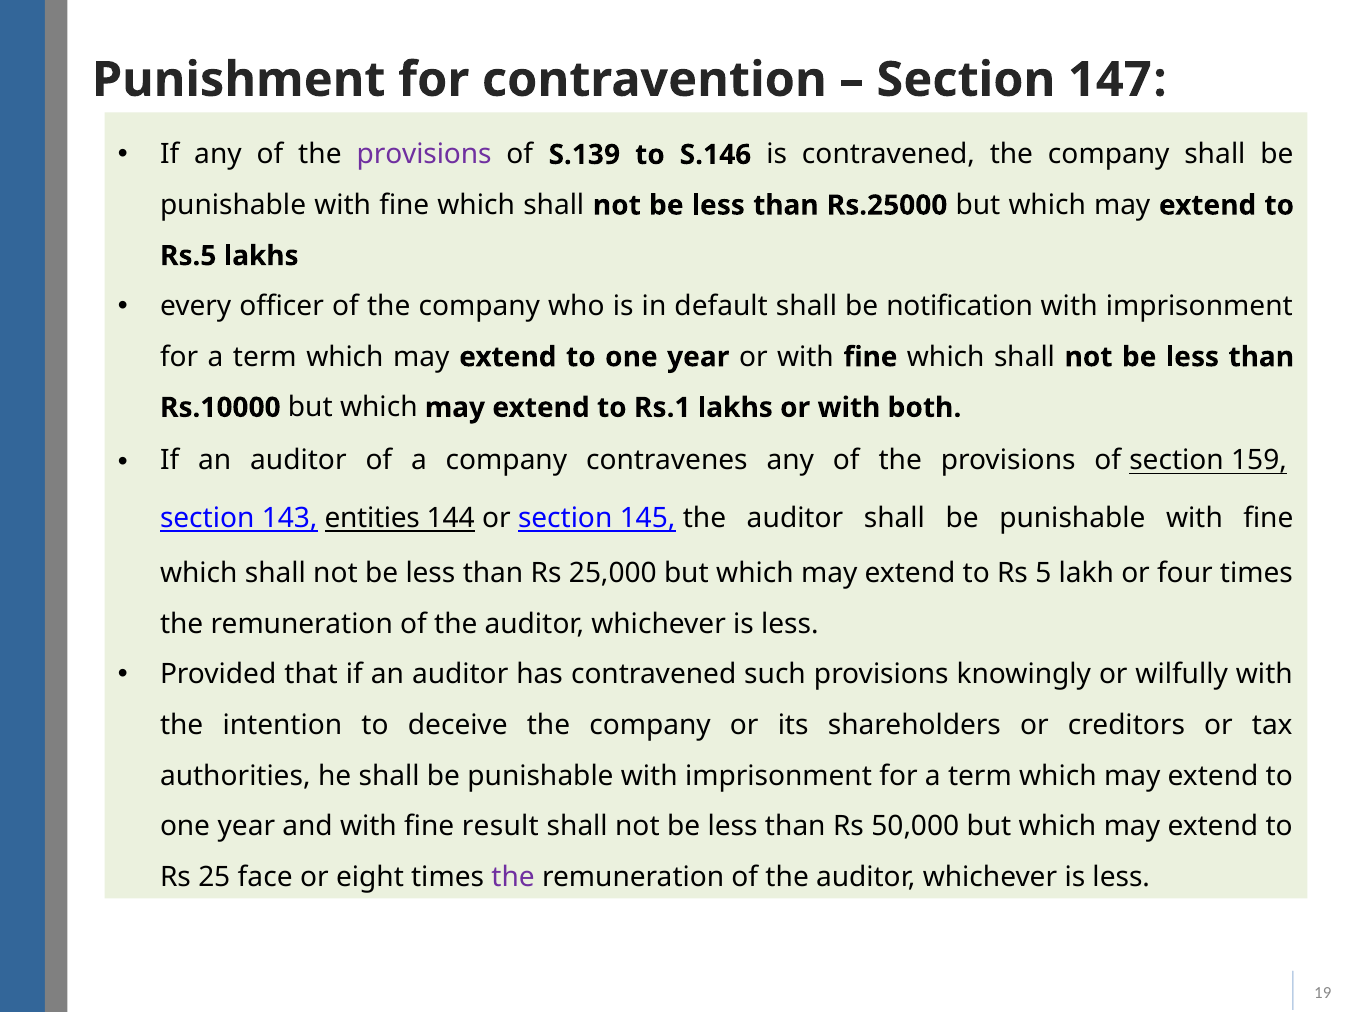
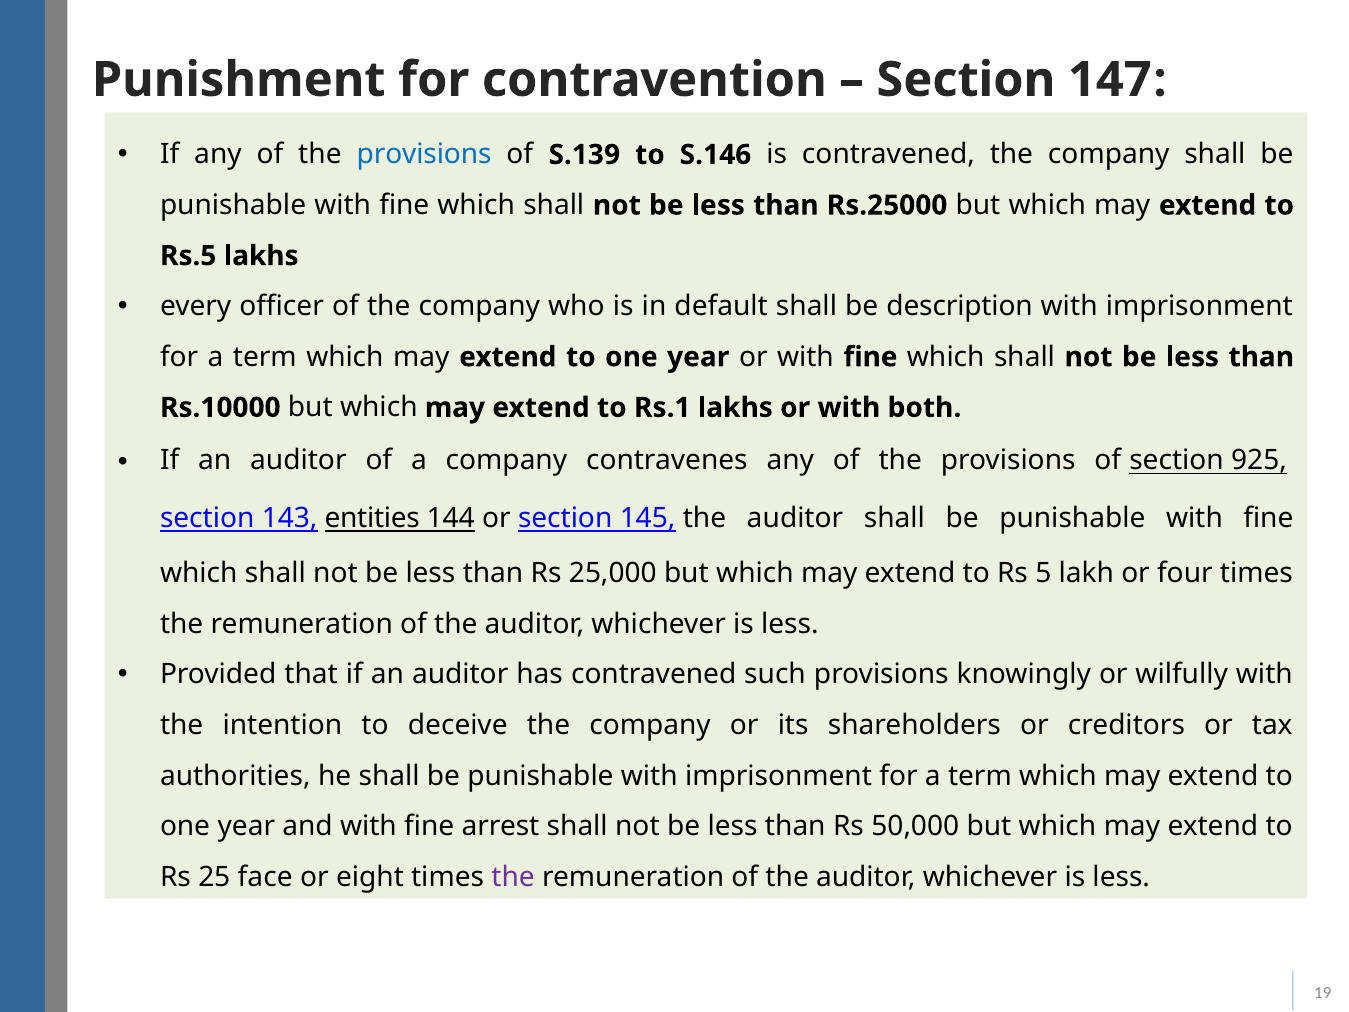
provisions colour: purple -> blue (424, 155)
notification: notification -> description (960, 306)
159: 159 -> 925 (1259, 460)
result: result -> arrest (501, 826)
